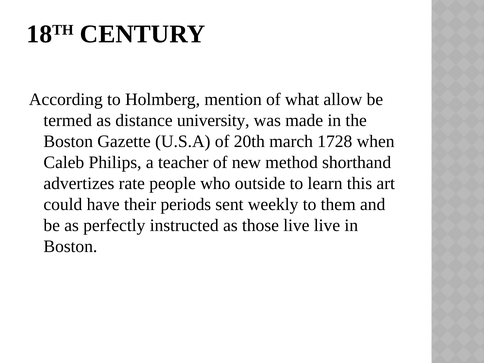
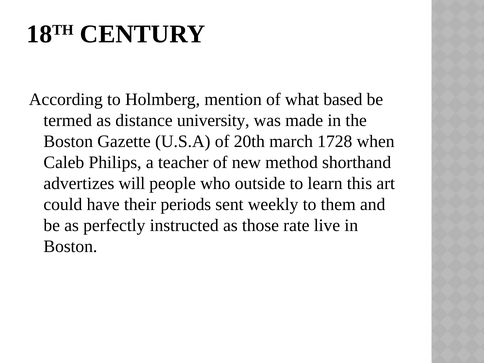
allow: allow -> based (343, 99)
rate: rate -> will (132, 183)
those live: live -> rate (296, 225)
